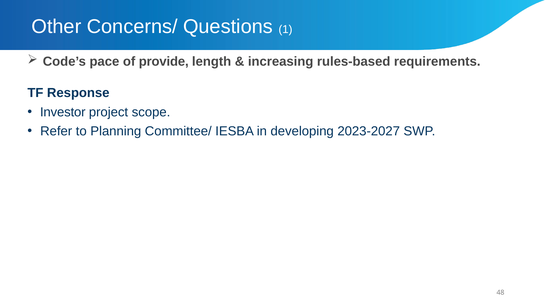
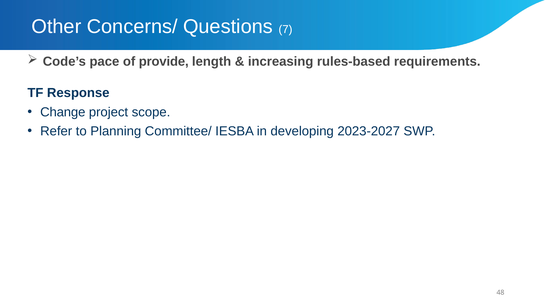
1: 1 -> 7 (285, 29)
Investor: Investor -> Change (63, 112)
